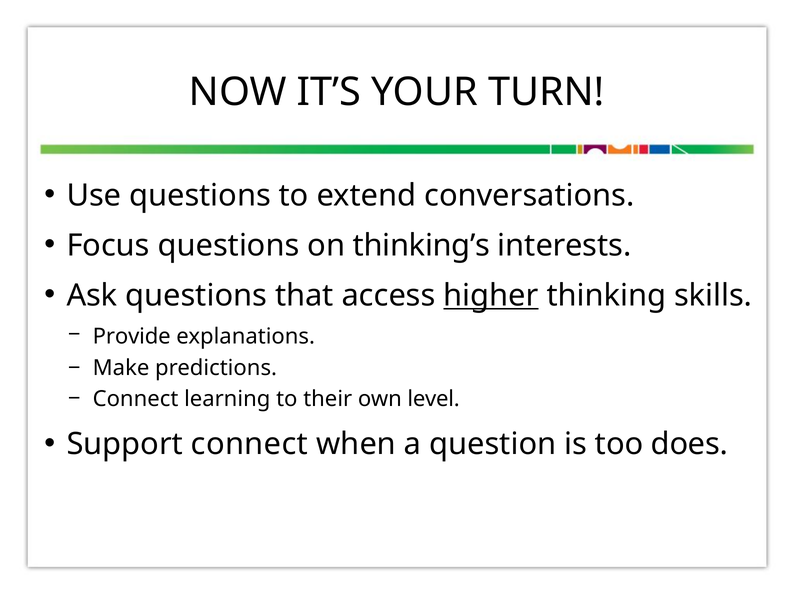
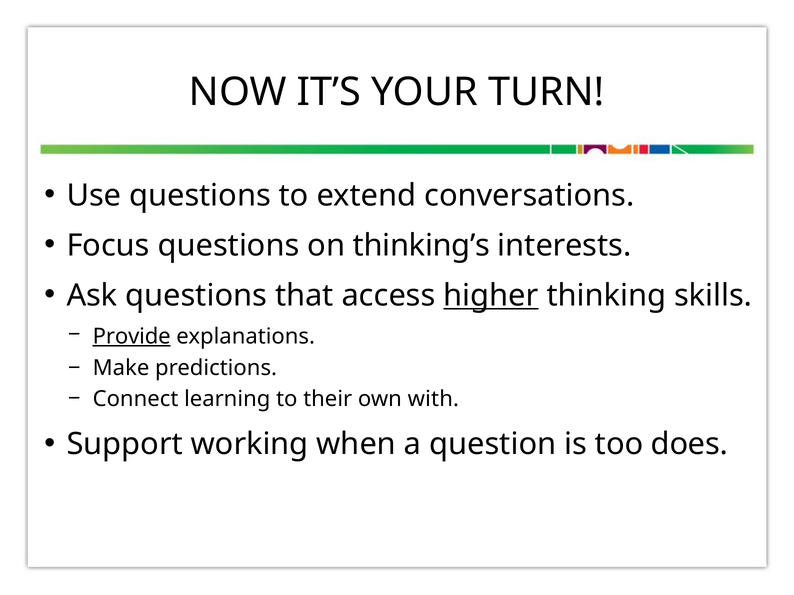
Provide underline: none -> present (132, 337)
level: level -> with (433, 399)
Support connect: connect -> working (250, 445)
